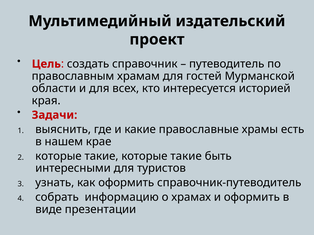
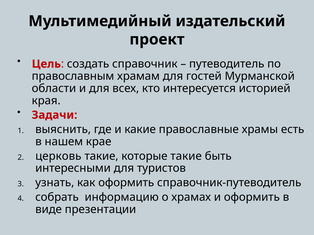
которые: которые -> церковь (58, 156)
